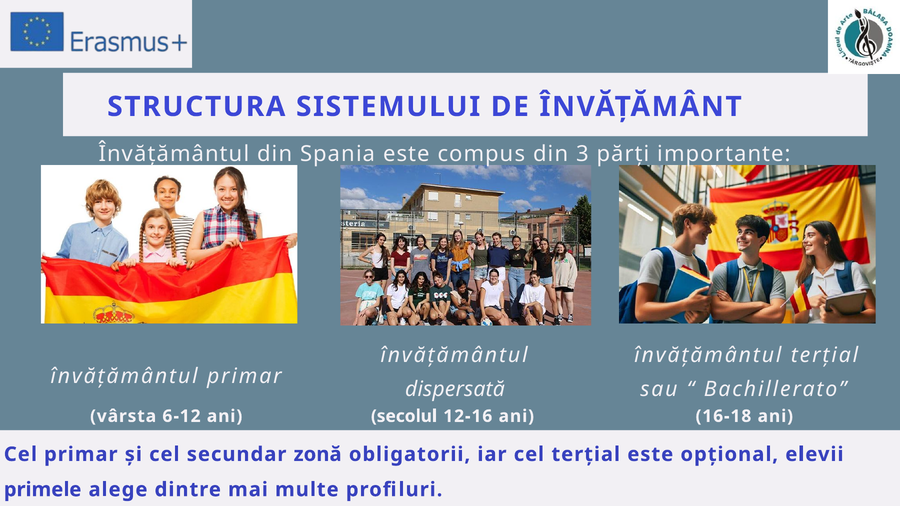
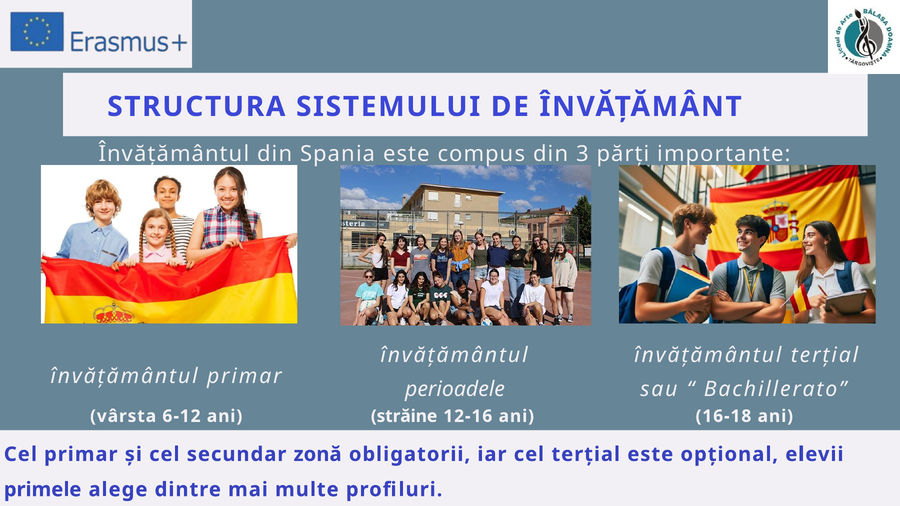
dispersată: dispersată -> perioadele (455, 390)
secolul: secolul -> străine (404, 416)
